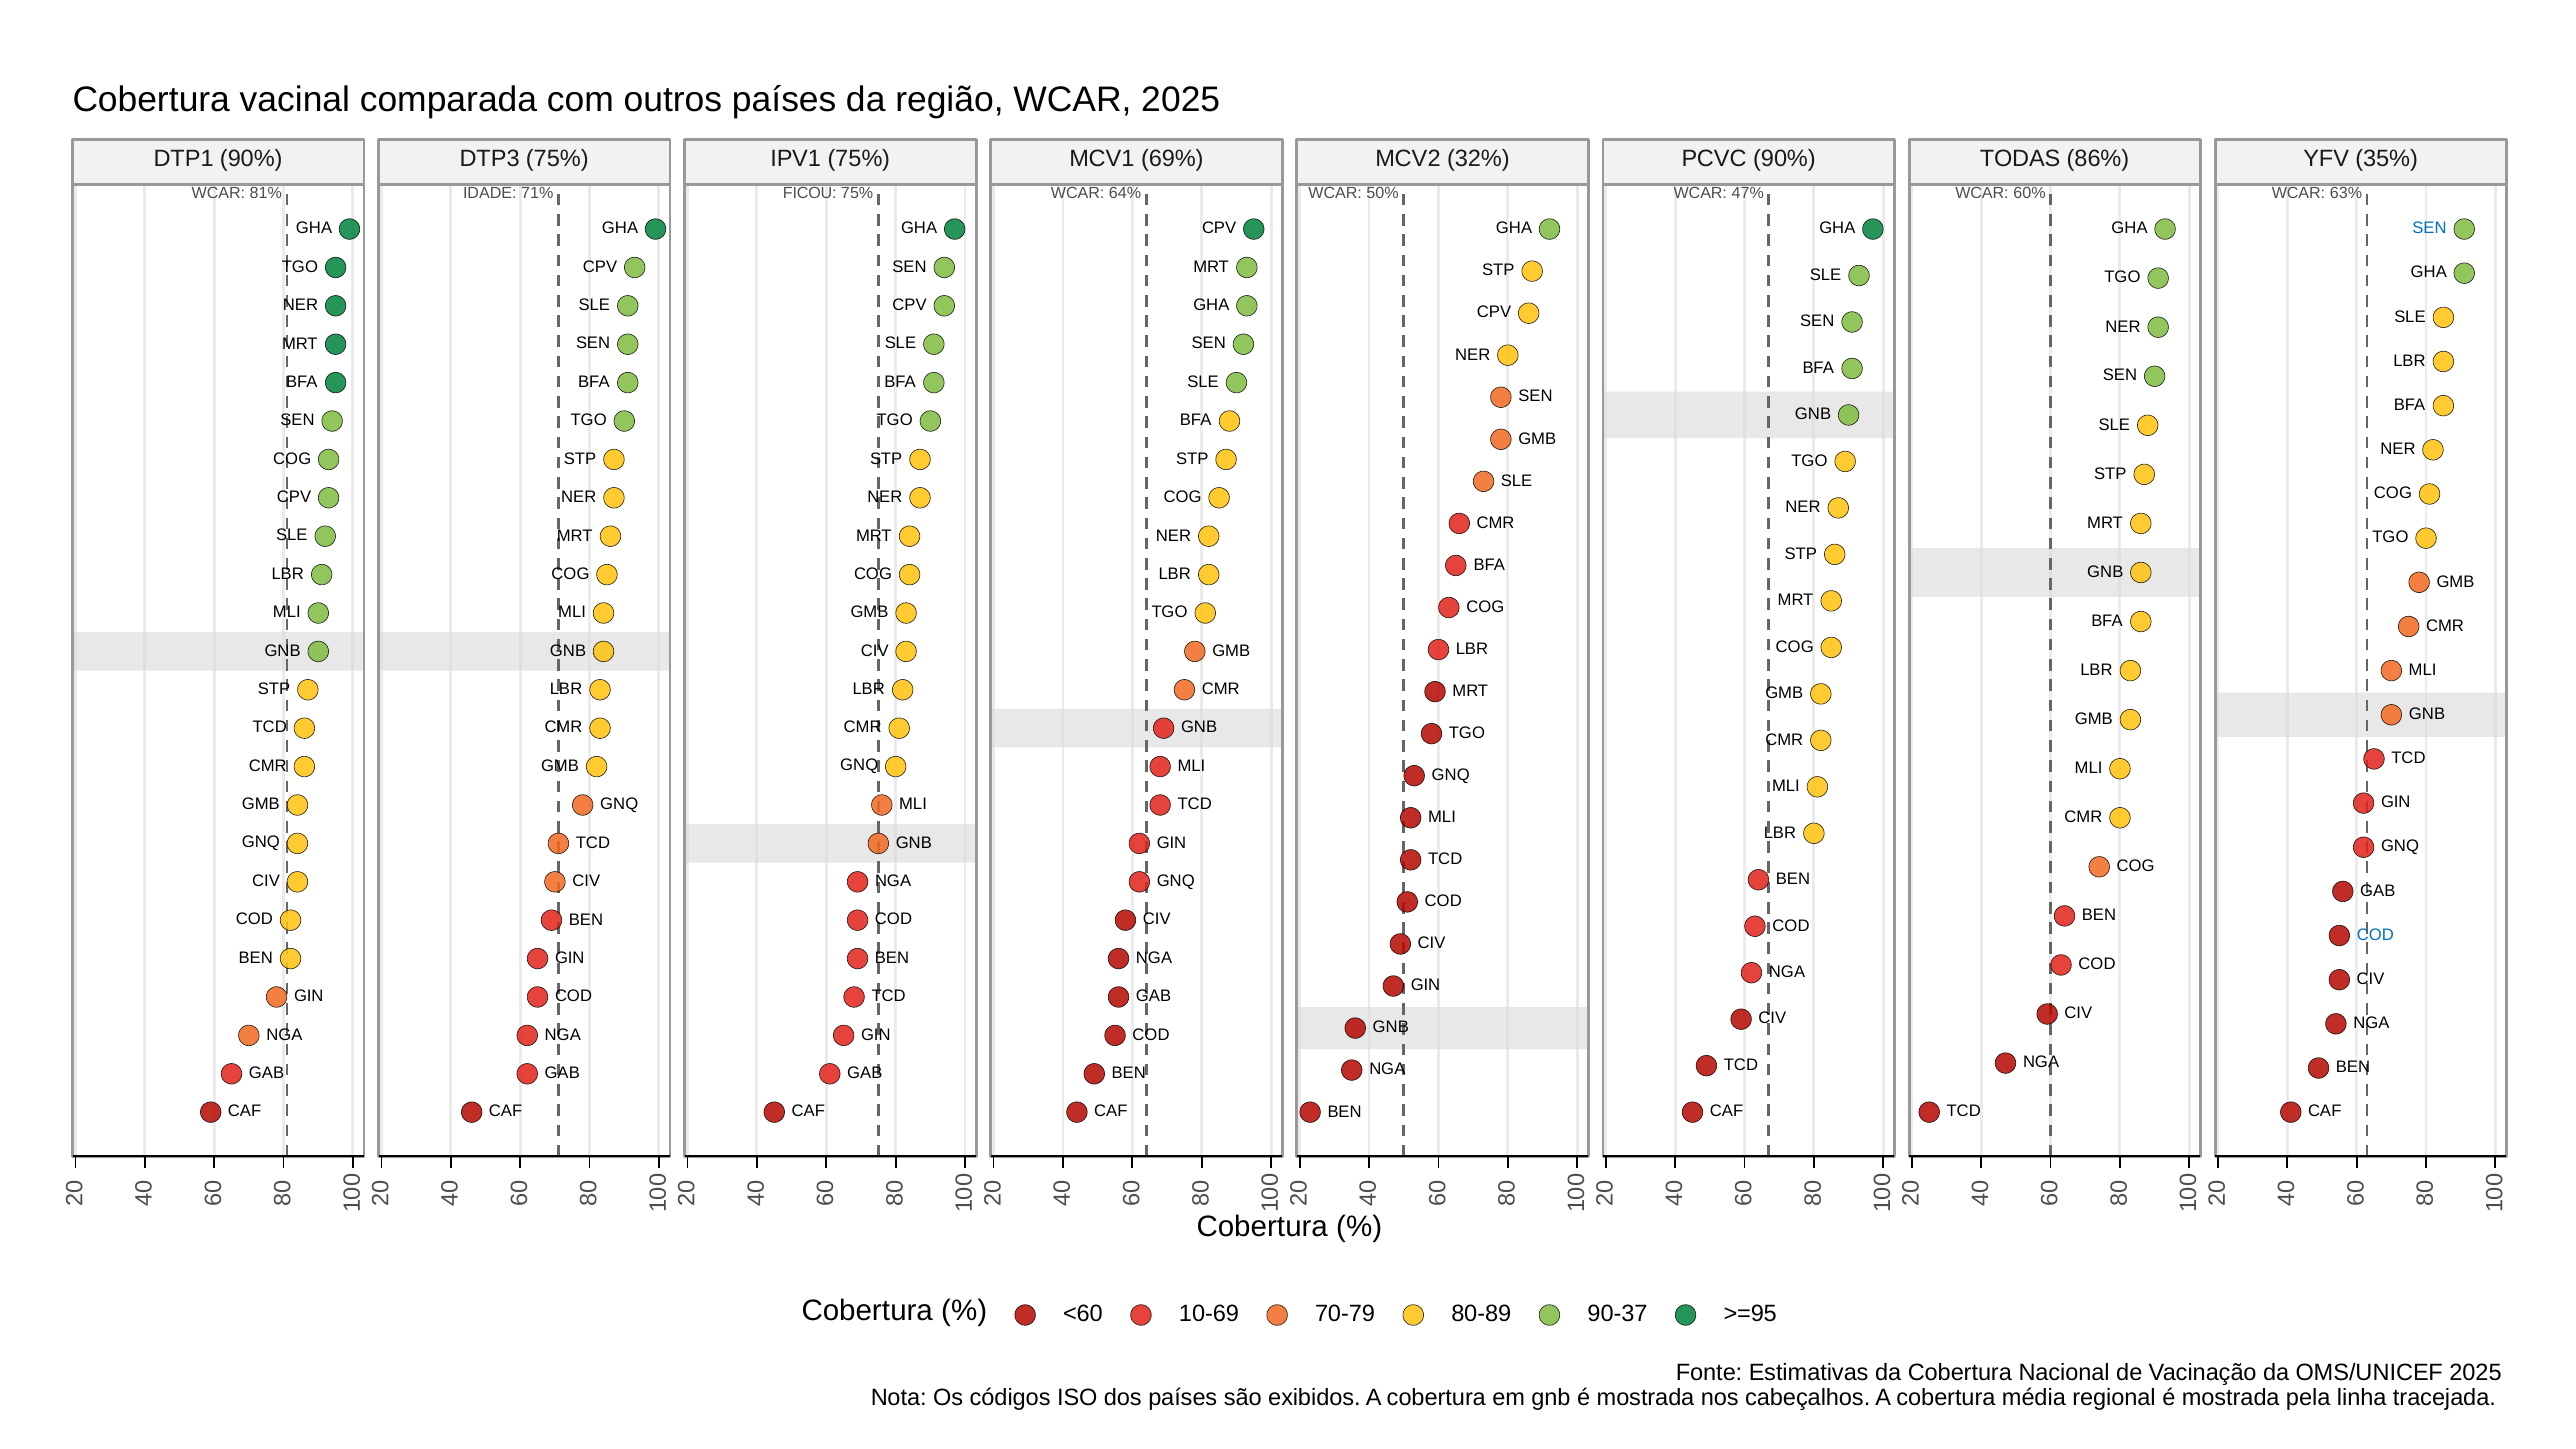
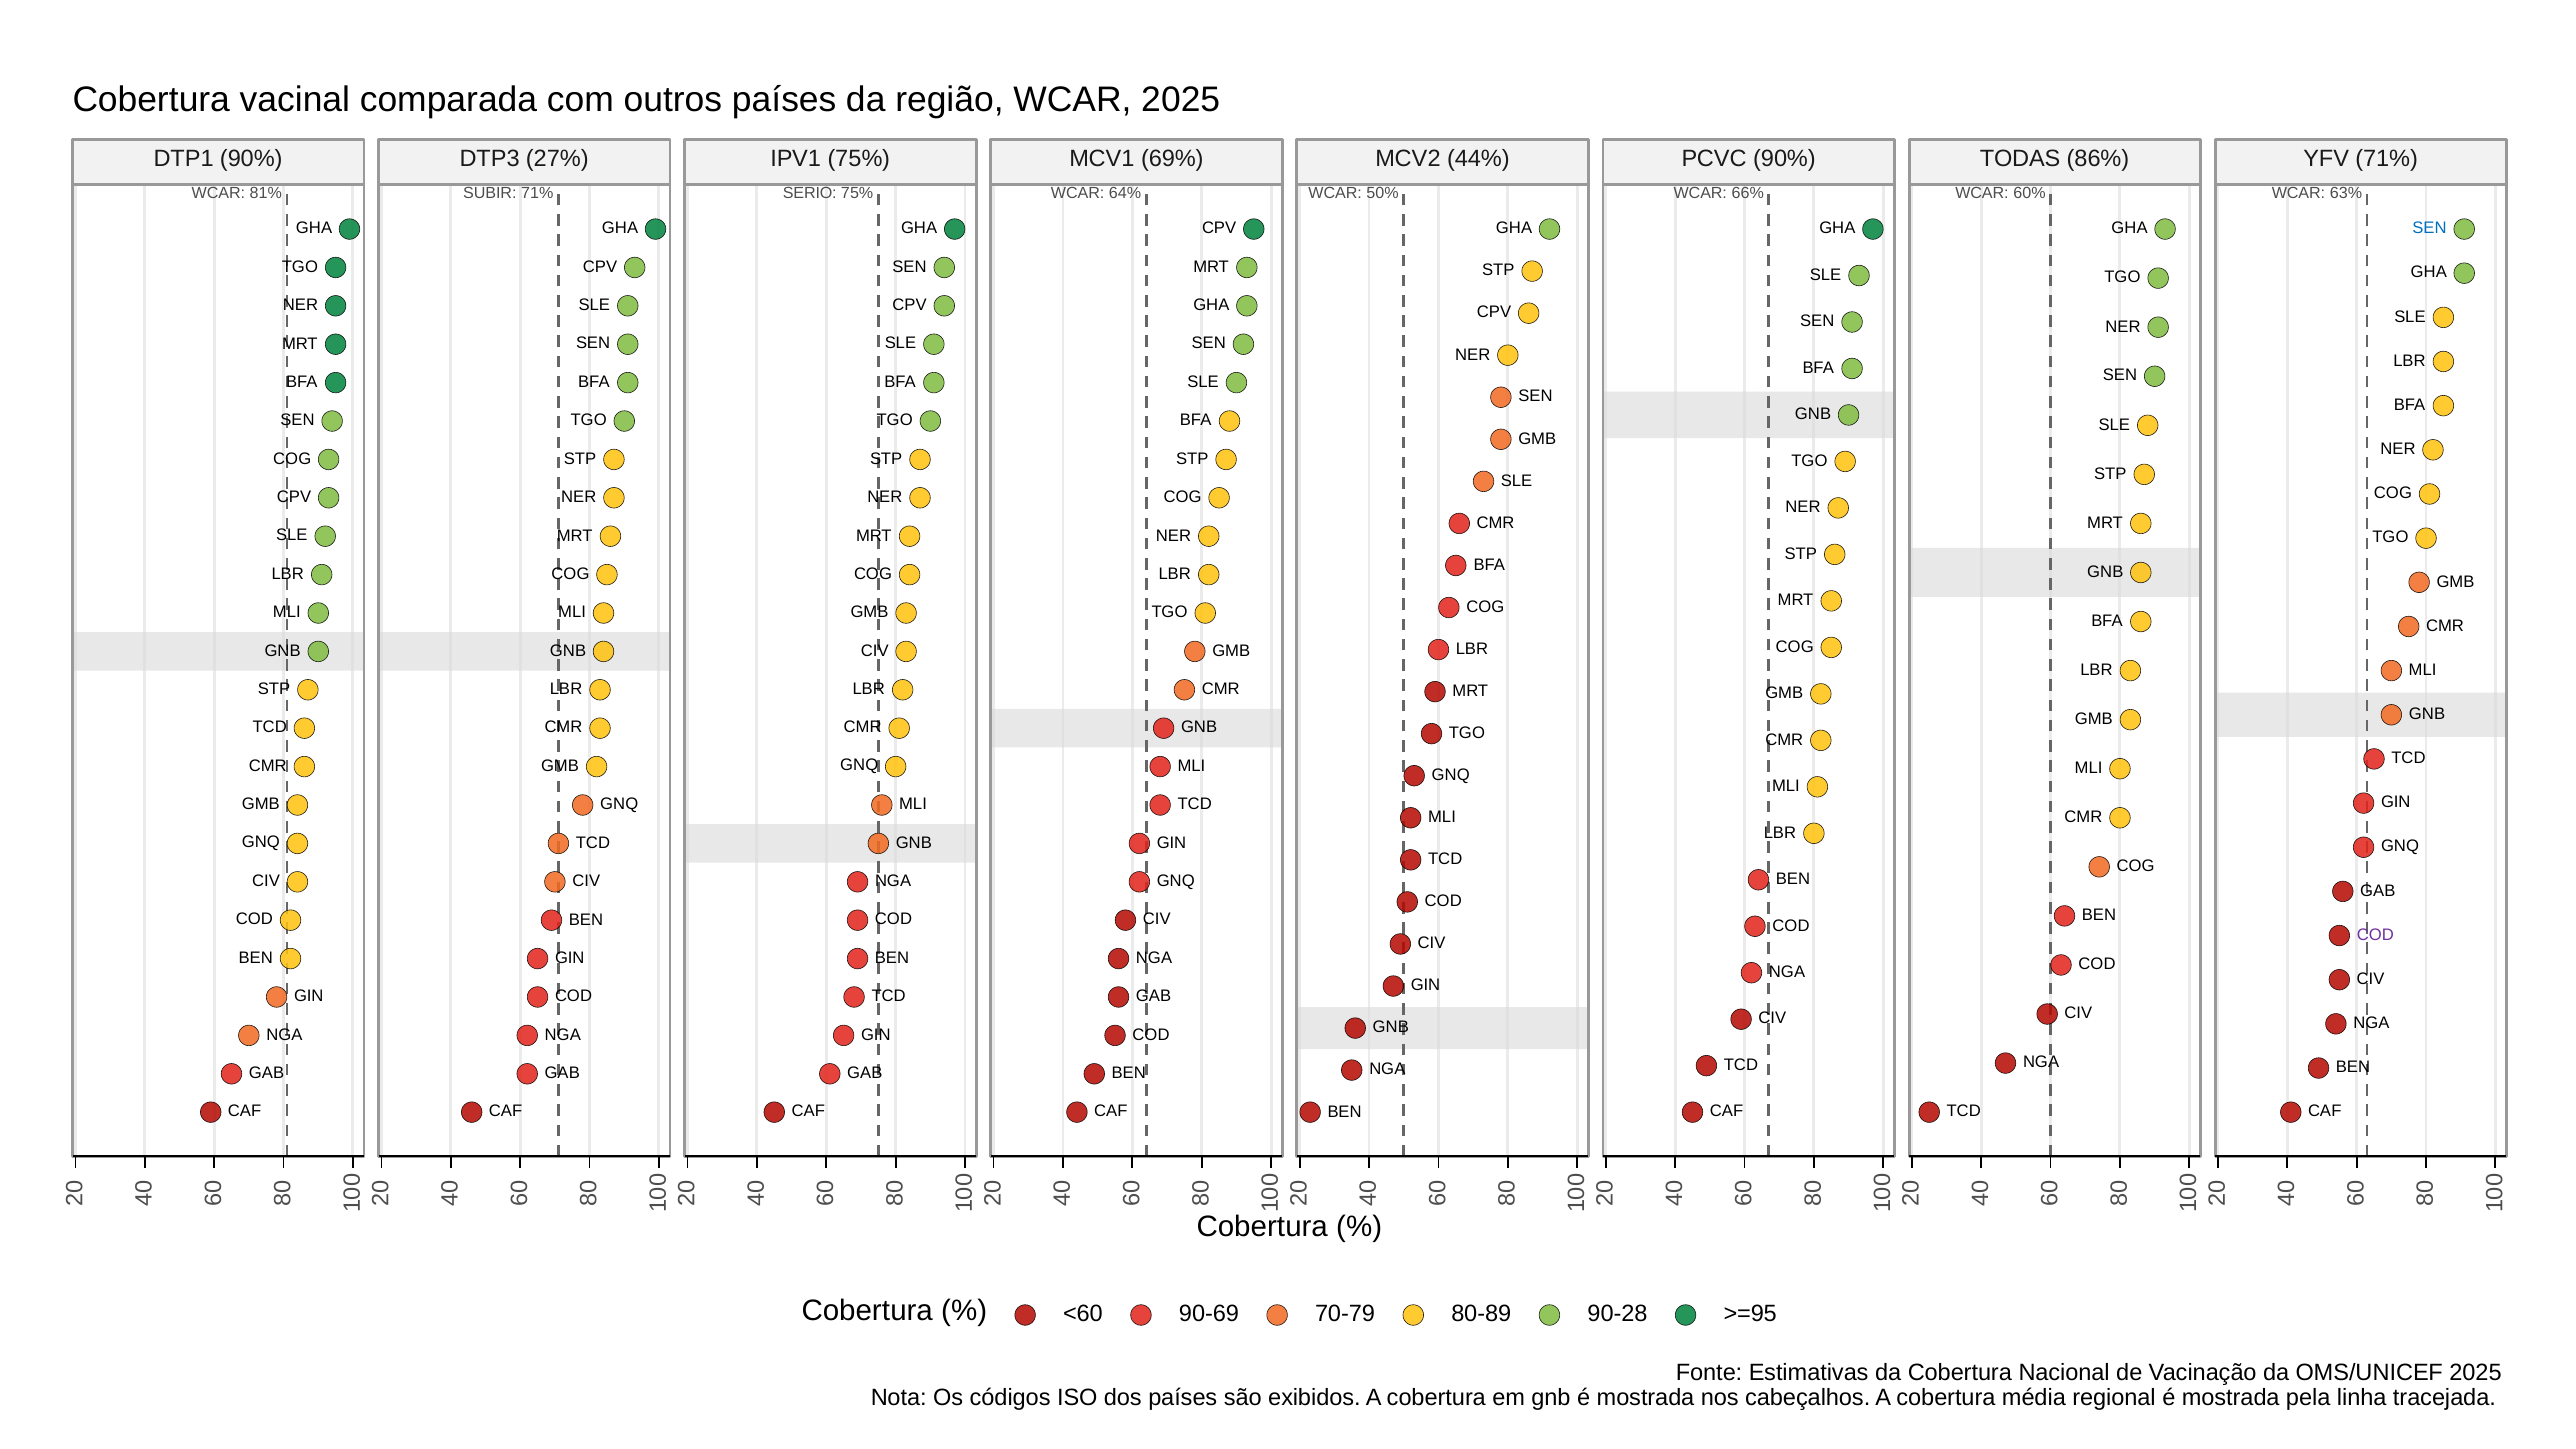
DTP3 75%: 75% -> 27% (557, 159)
32%: 32% -> 44% (1478, 159)
YFV 35%: 35% -> 71% (2387, 159)
IDADE: IDADE -> SUBIR (490, 193)
FICOU: FICOU -> SÉRIO (810, 193)
47%: 47% -> 66% (1748, 193)
COD colour: blue -> purple (2375, 935)
10-69: 10-69 -> 90-69 (1209, 1314)
90-37: 90-37 -> 90-28 (1618, 1314)
